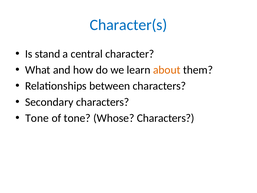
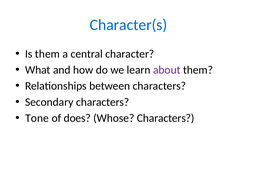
Is stand: stand -> them (47, 54)
about colour: orange -> purple (167, 70)
of tone: tone -> does (77, 118)
